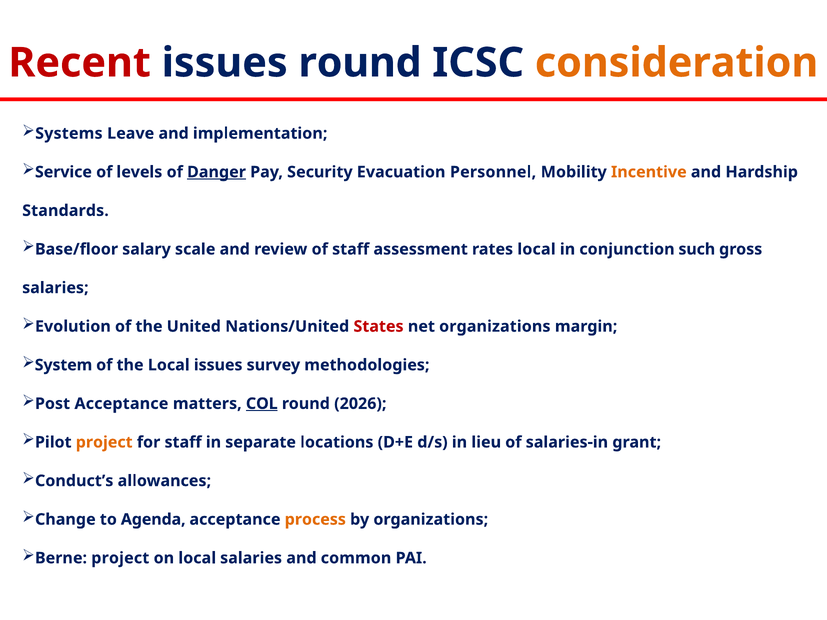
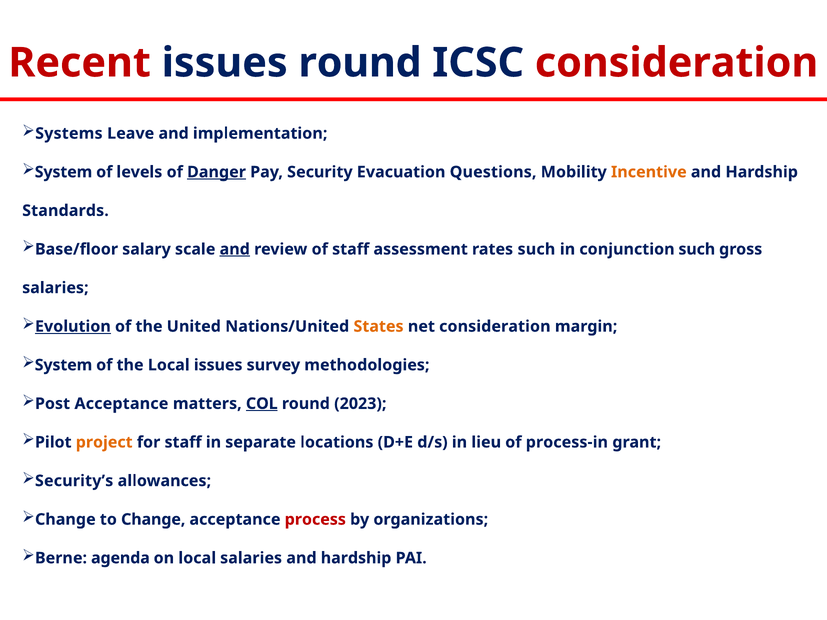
consideration colour: orange -> red (677, 63)
Service: Service -> System (63, 172)
Personnel: Personnel -> Questions (493, 172)
and underline: none -> present (235, 249)
rates local: local -> such (536, 249)
Evolution underline: none -> present (73, 327)
States colour: red -> orange (379, 327)
net organizations: organizations -> consideration (495, 327)
2026: 2026 -> 2023 (360, 404)
salaries-in: salaries-in -> process-in (567, 442)
Conduct’s: Conduct’s -> Security’s (74, 481)
to Agenda: Agenda -> Change (153, 520)
process colour: orange -> red (315, 520)
Berne project: project -> agenda (120, 558)
salaries and common: common -> hardship (356, 558)
